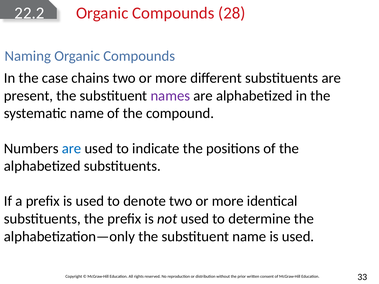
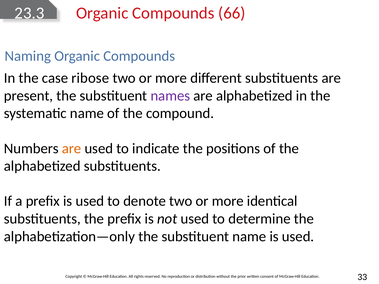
22.2: 22.2 -> 23.3 (29, 13)
28: 28 -> 66 (232, 13)
chains: chains -> ribose (90, 78)
are colour: blue -> orange (72, 149)
